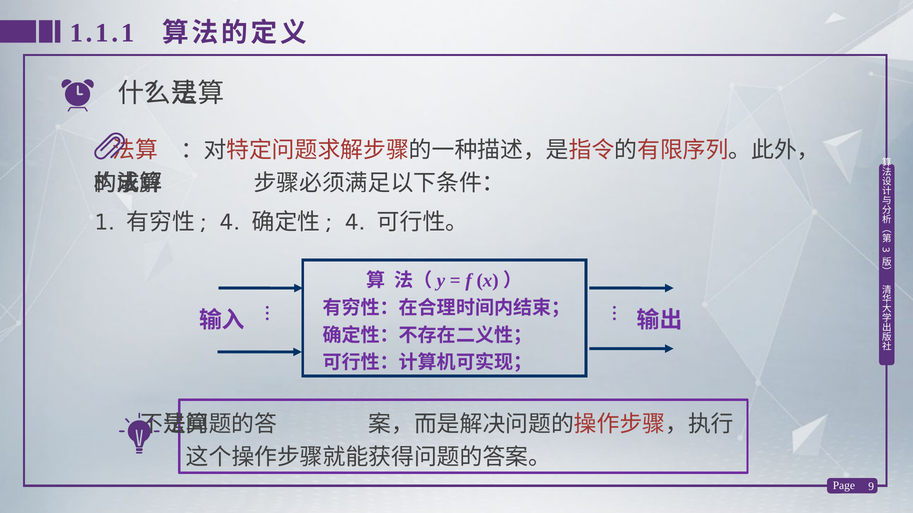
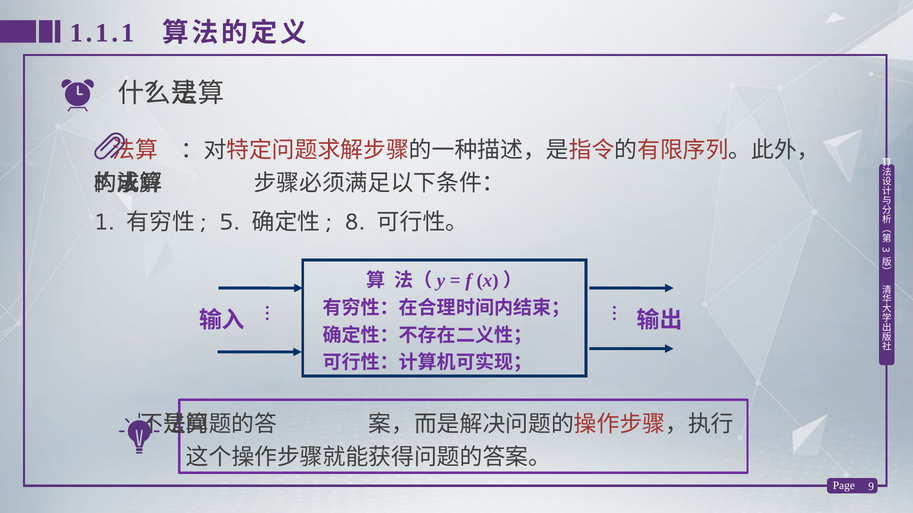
4: 4 -> 5 (230, 223)
4: 4 -> 8 (355, 223)
